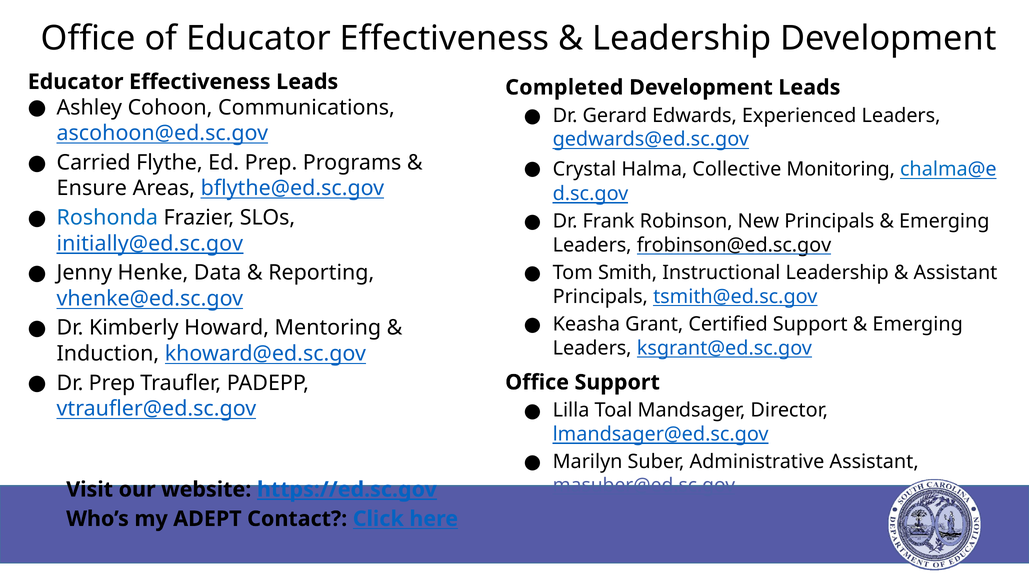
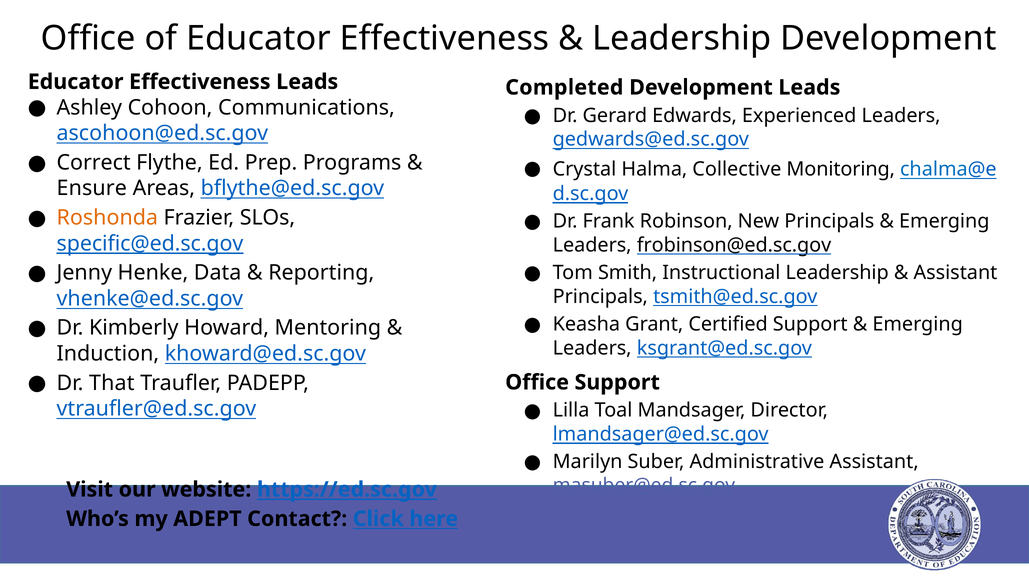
Carried: Carried -> Correct (94, 163)
Roshonda colour: blue -> orange (107, 218)
initially@ed.sc.gov: initially@ed.sc.gov -> specific@ed.sc.gov (150, 243)
Dr Prep: Prep -> That (112, 383)
